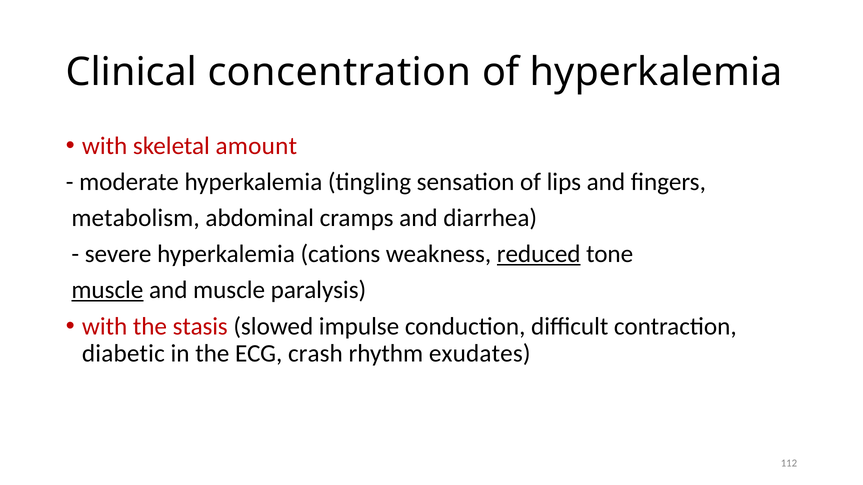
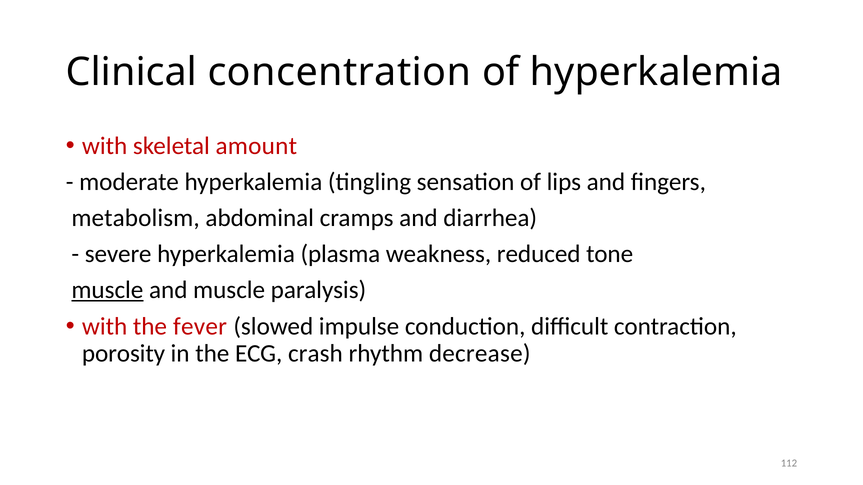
cations: cations -> plasma (340, 254)
reduced underline: present -> none (539, 254)
stasis: stasis -> fever (200, 327)
diabetic: diabetic -> porosity (124, 354)
exudates: exudates -> decrease (480, 354)
